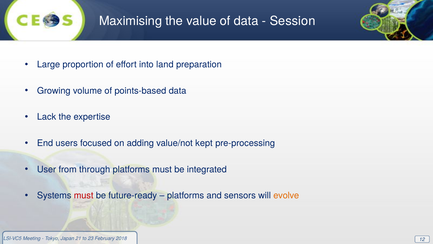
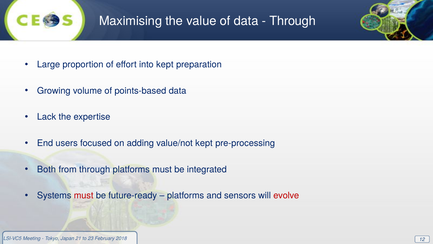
Session: Session -> Through (293, 21)
into land: land -> kept (165, 64)
User: User -> Both (46, 169)
evolve colour: orange -> red (286, 195)
